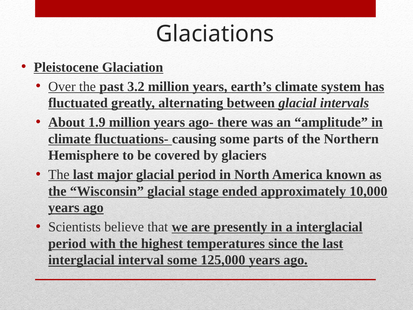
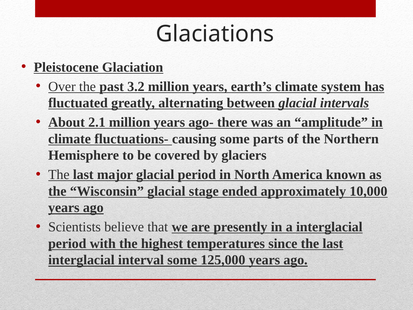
1.9: 1.9 -> 2.1 (97, 122)
